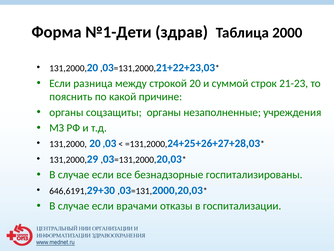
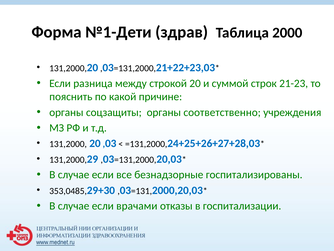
незаполненные: незаполненные -> соответственно (222, 112)
646,6191: 646,6191 -> 353,0485 (68, 191)
